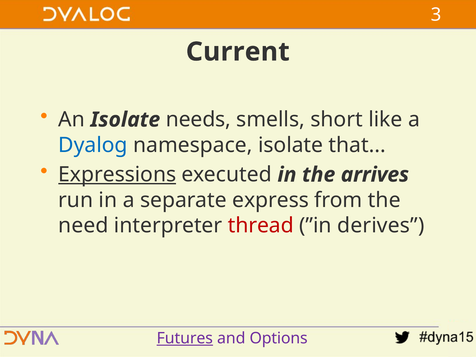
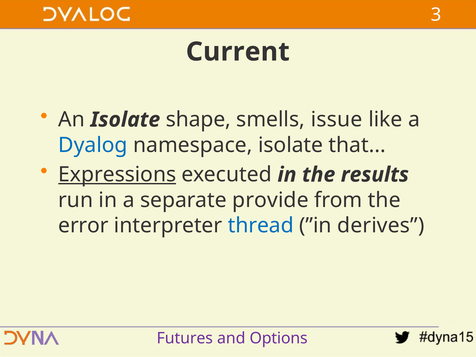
needs: needs -> shape (198, 120)
short: short -> issue (337, 120)
arrives: arrives -> results (375, 175)
express: express -> provide (270, 200)
need: need -> error (83, 225)
thread colour: red -> blue (261, 225)
Futures underline: present -> none (185, 338)
